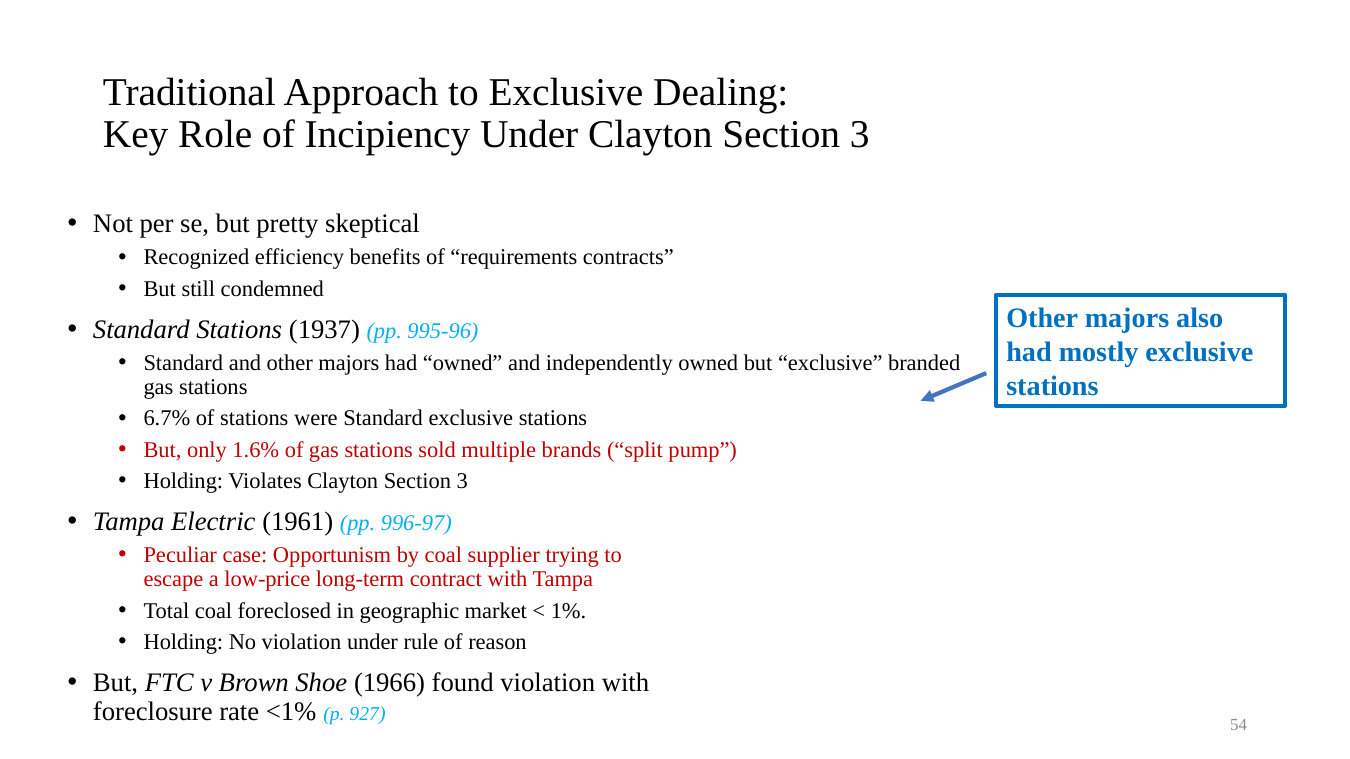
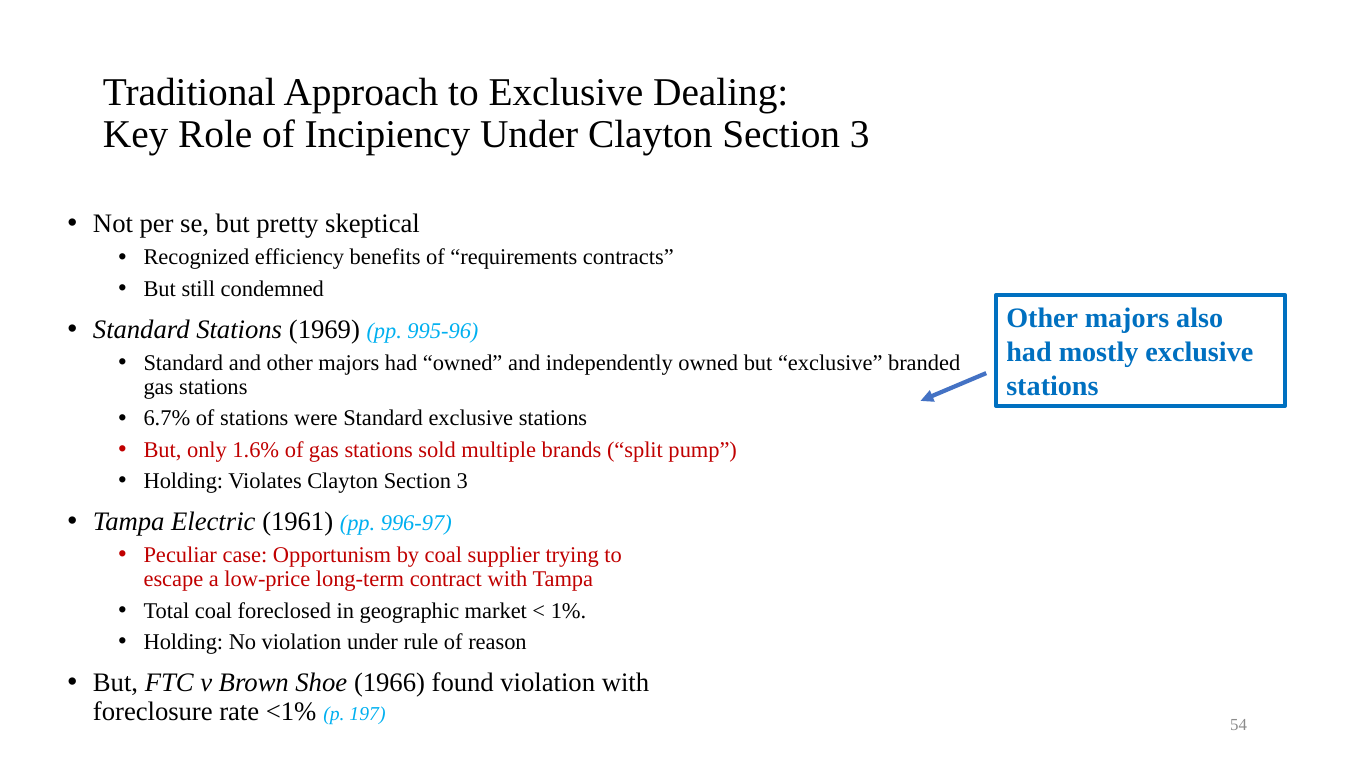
1937: 1937 -> 1969 (324, 329)
927: 927 -> 197 (368, 714)
